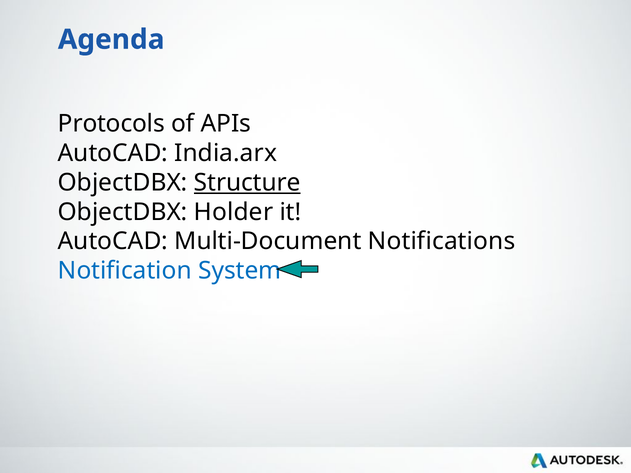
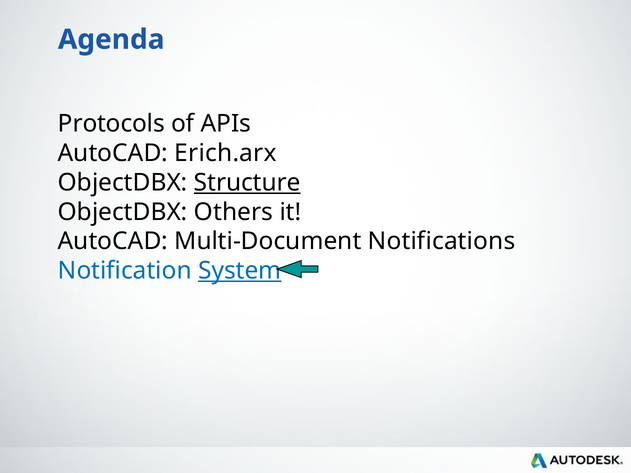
India.arx: India.arx -> Erich.arx (226, 153)
Holder: Holder -> Others (234, 212)
System underline: none -> present (240, 271)
